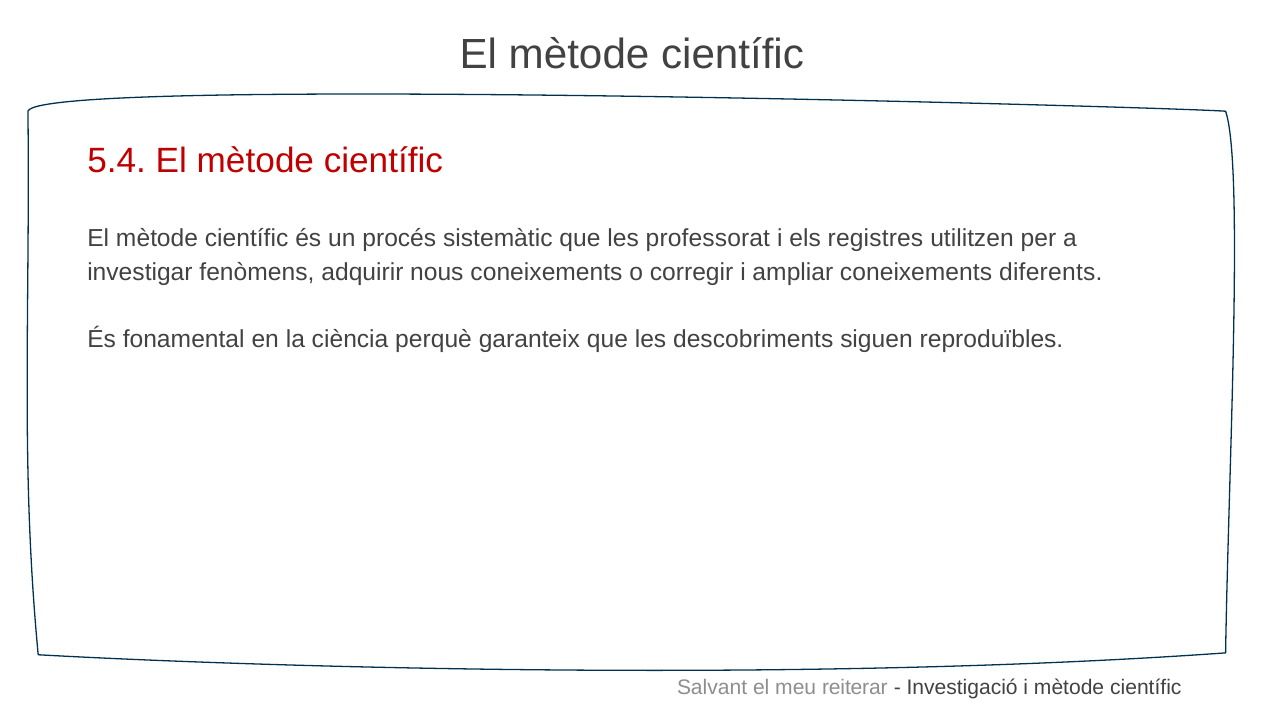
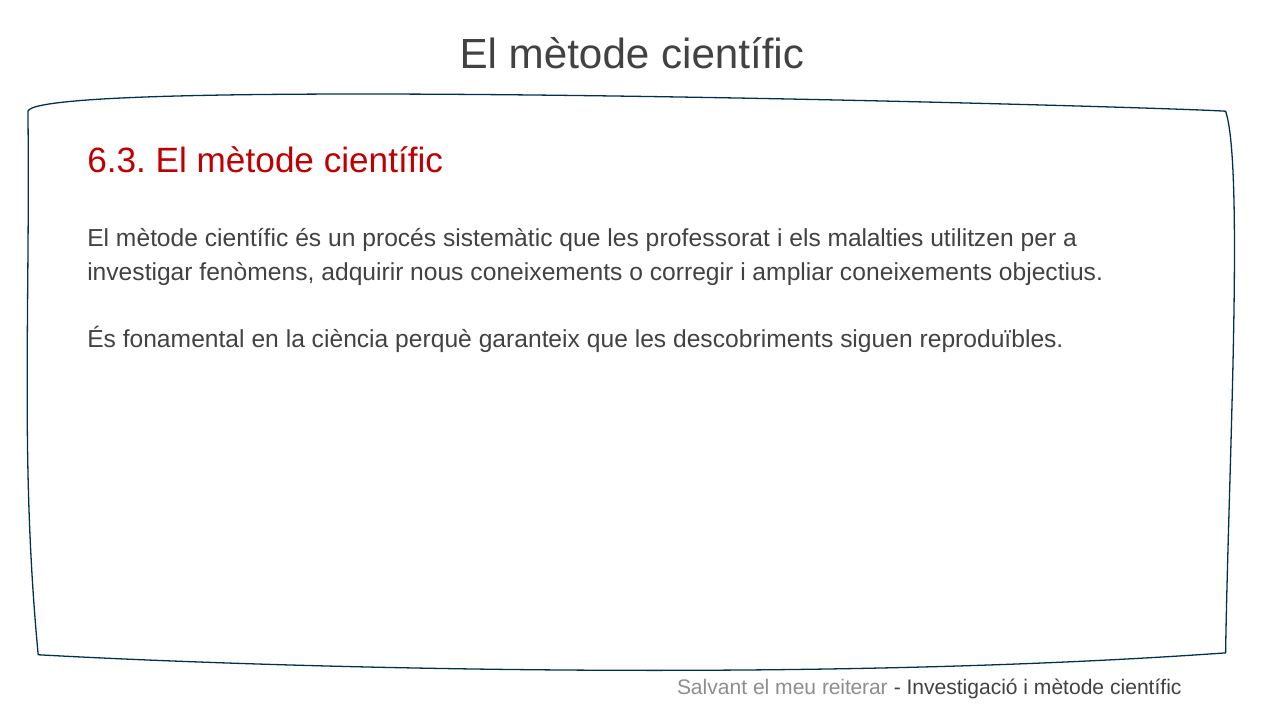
5.4: 5.4 -> 6.3 (117, 161)
registres: registres -> malalties (876, 238)
diferents: diferents -> objectius (1051, 272)
